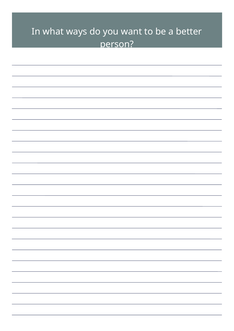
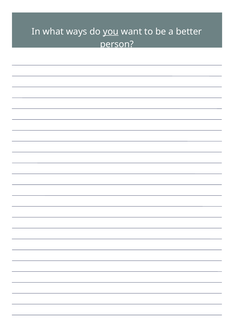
you underline: none -> present (111, 32)
